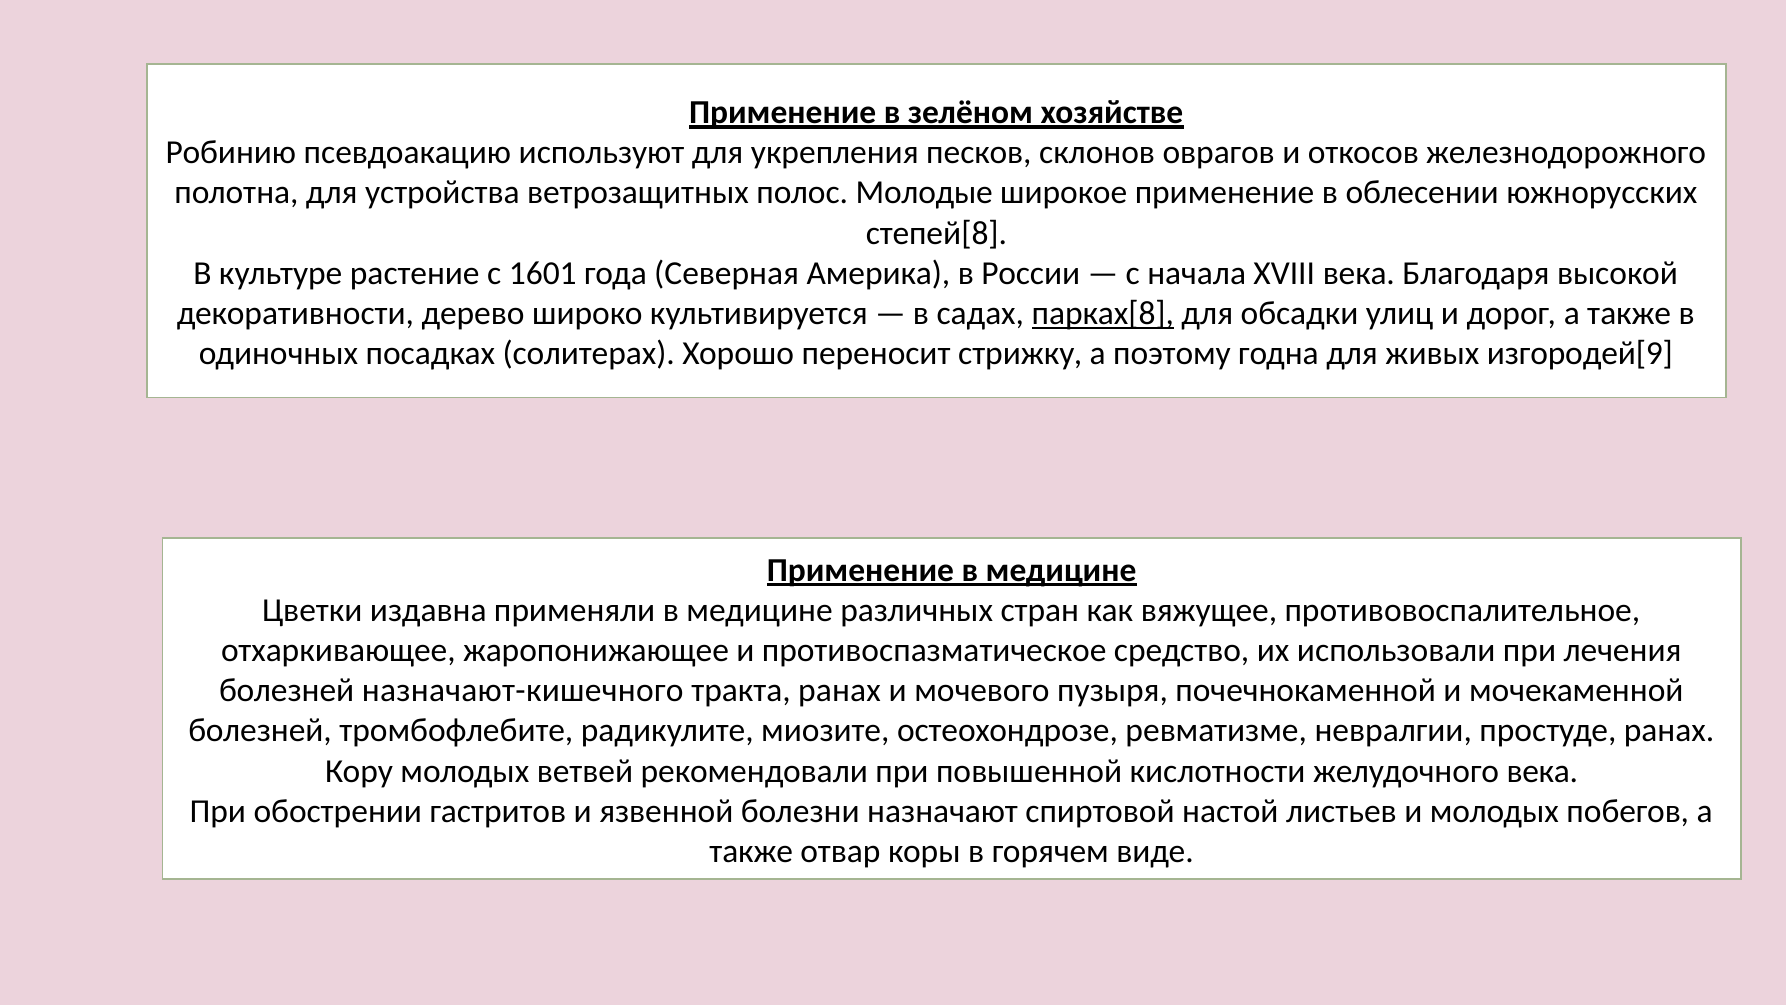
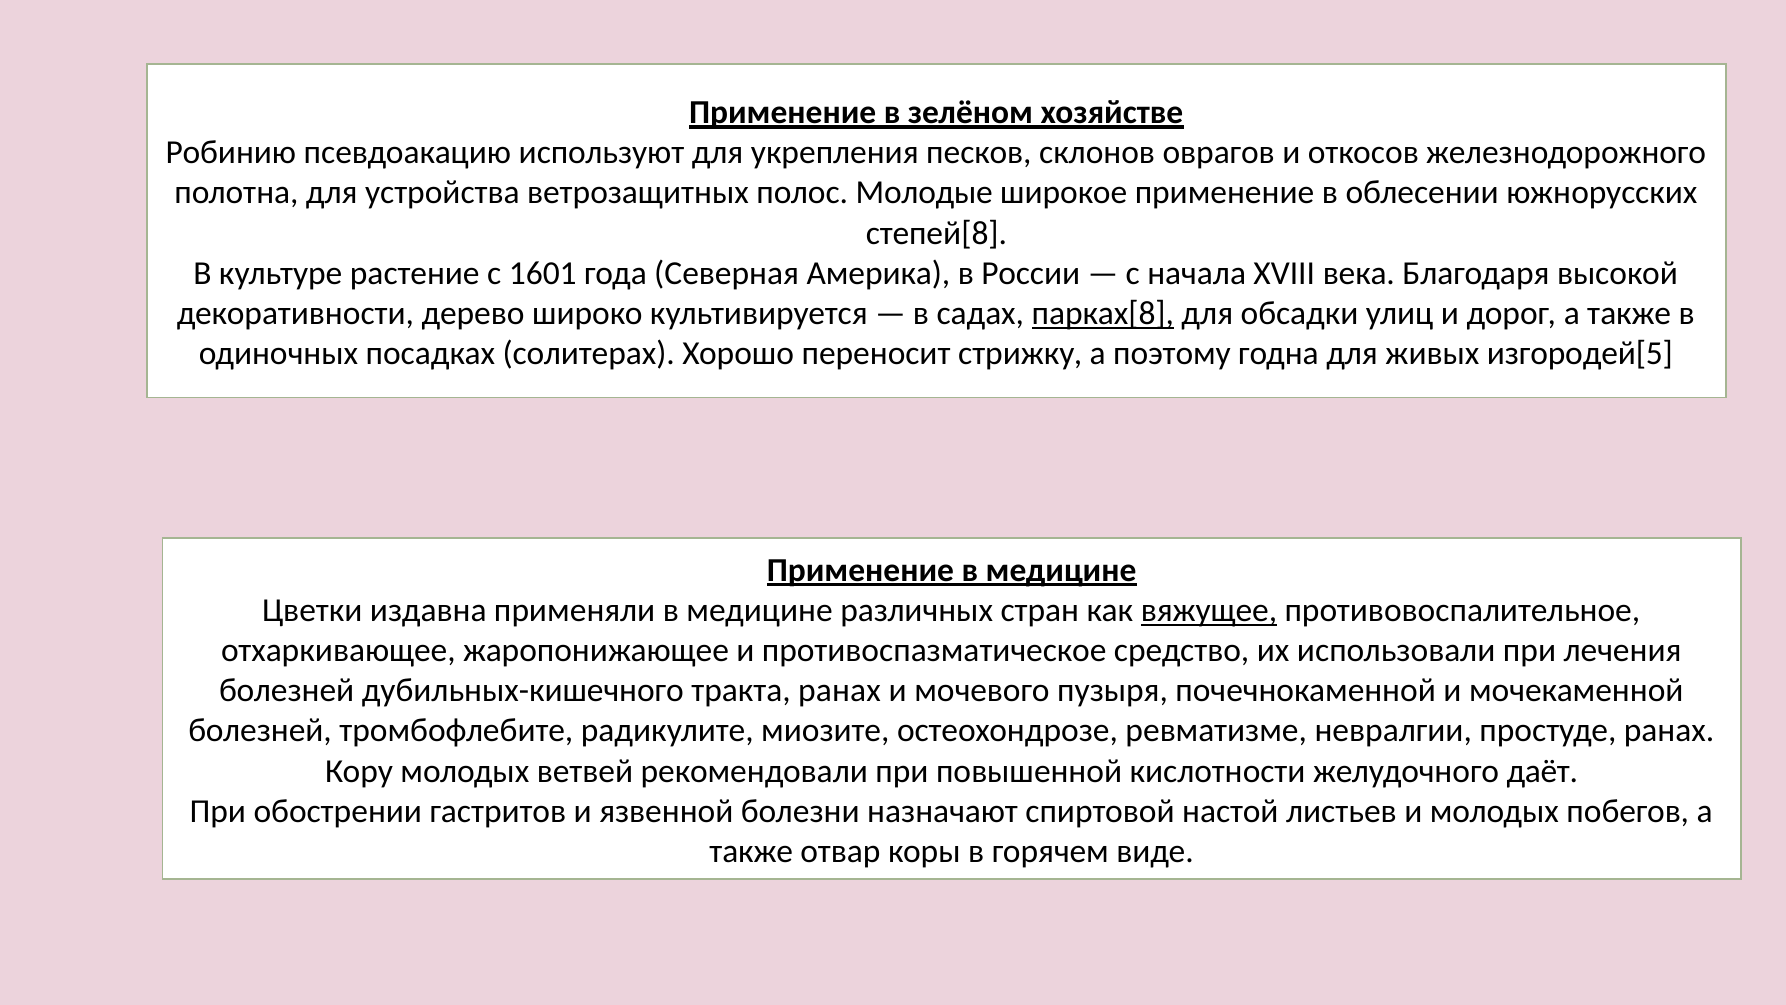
изгородей[9: изгородей[9 -> изгородей[5 (1580, 353)
вяжущее underline: none -> present (1209, 610)
назначают-кишечного: назначают-кишечного -> дубильных-кишечного (523, 690)
желудочного века: века -> даёт (1542, 771)
